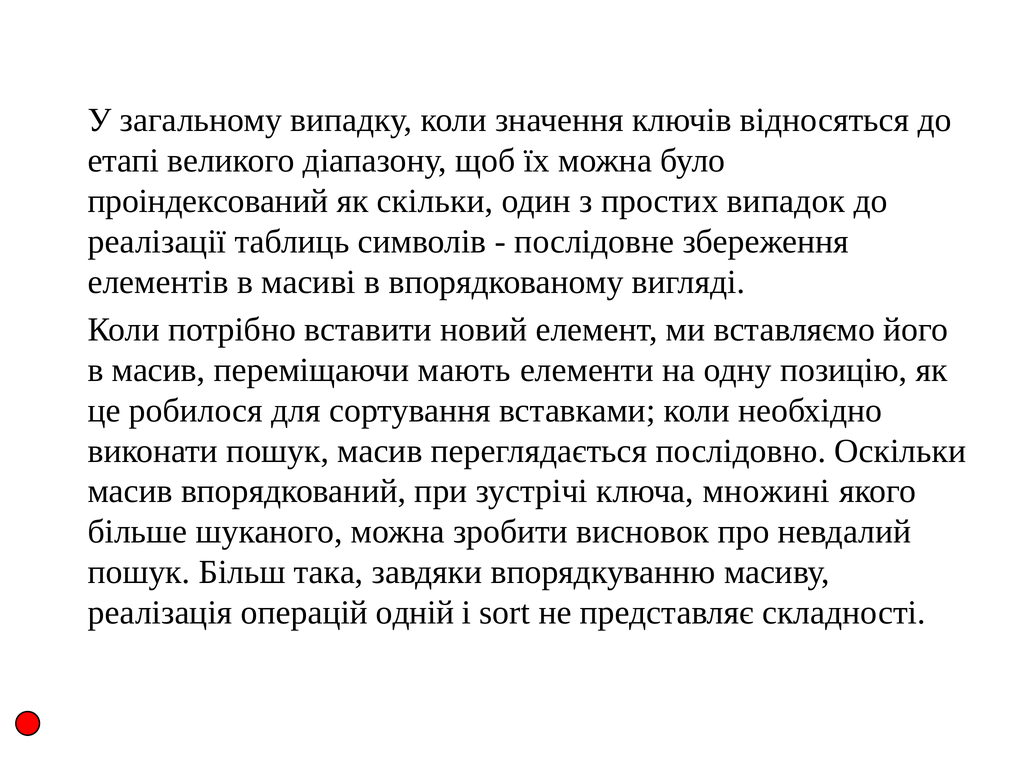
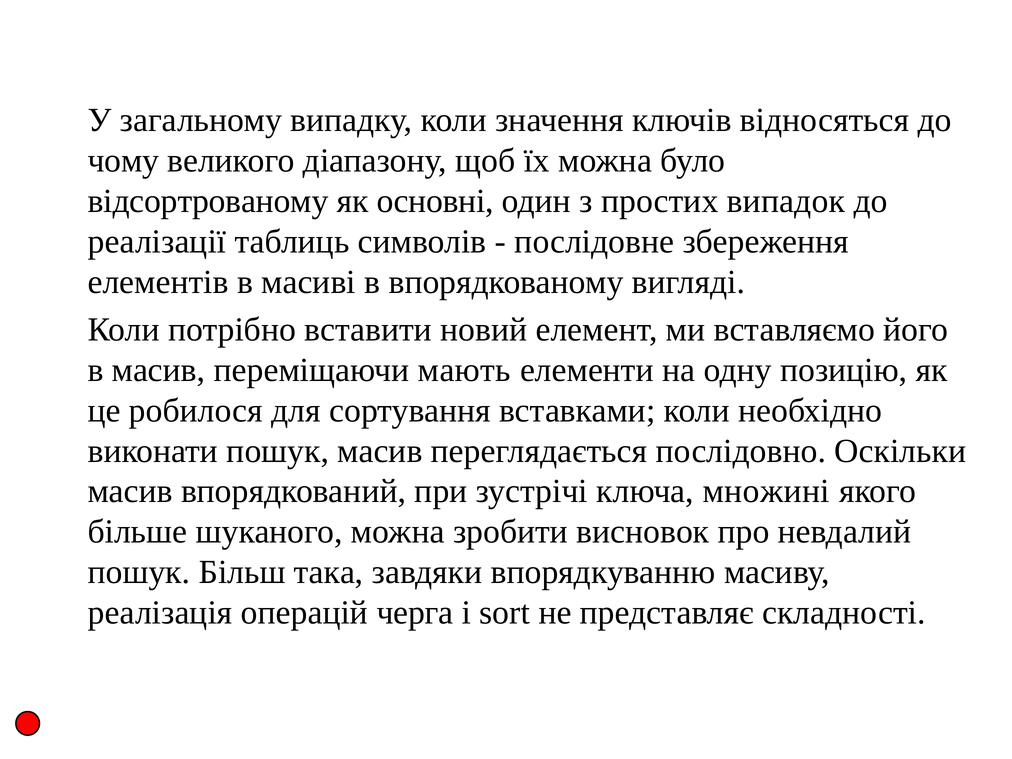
етапі: етапі -> чому (123, 161)
проіндексований: проіндексований -> відсортрованому (208, 201)
скільки: скільки -> основні (435, 201)
одній: одній -> черга (415, 613)
